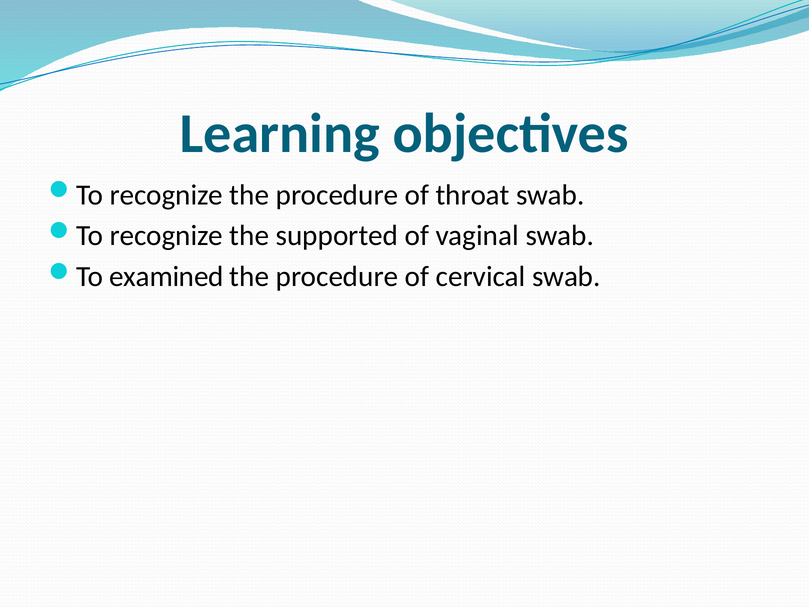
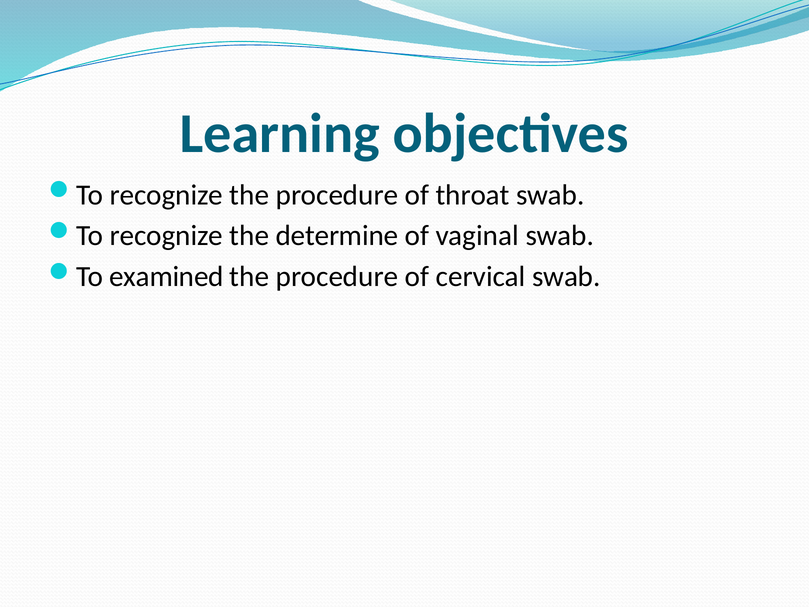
supported: supported -> determine (337, 236)
